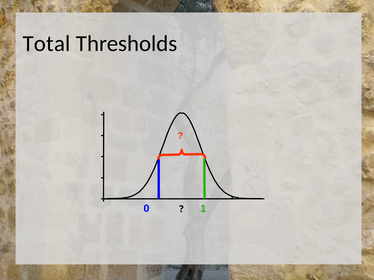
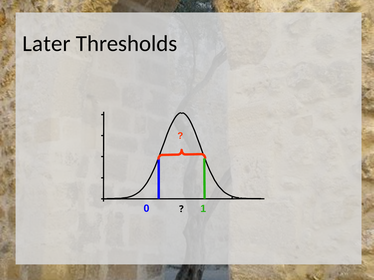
Total: Total -> Later (47, 44)
